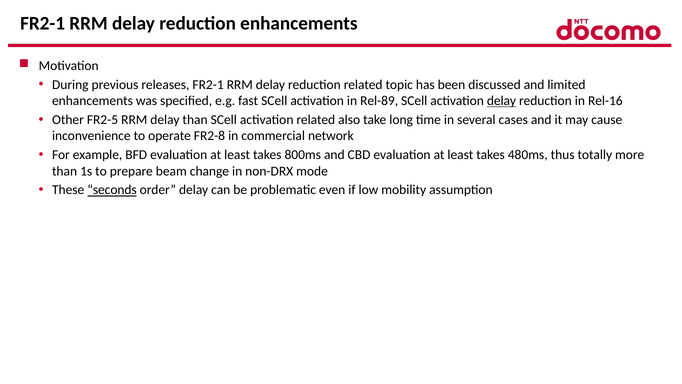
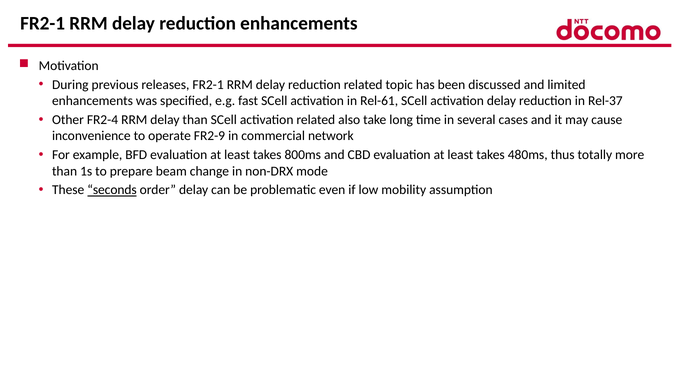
Rel-89: Rel-89 -> Rel-61 (379, 101)
delay underline: present -> none (502, 101)
Rel-16: Rel-16 -> Rel-37 (605, 101)
FR2-5: FR2-5 -> FR2-4 (103, 120)
FR2-8: FR2-8 -> FR2-9 (209, 136)
